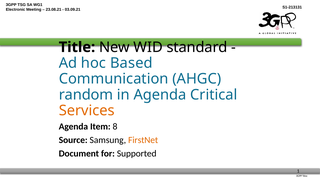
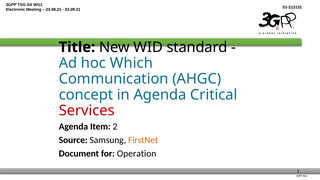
Based: Based -> Which (131, 63)
random: random -> concept (86, 95)
Services colour: orange -> red (87, 111)
8: 8 -> 2 (115, 127)
Supported: Supported -> Operation (137, 153)
